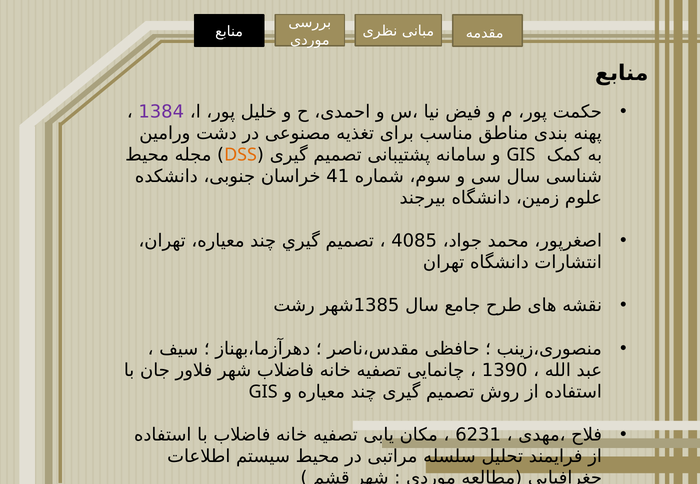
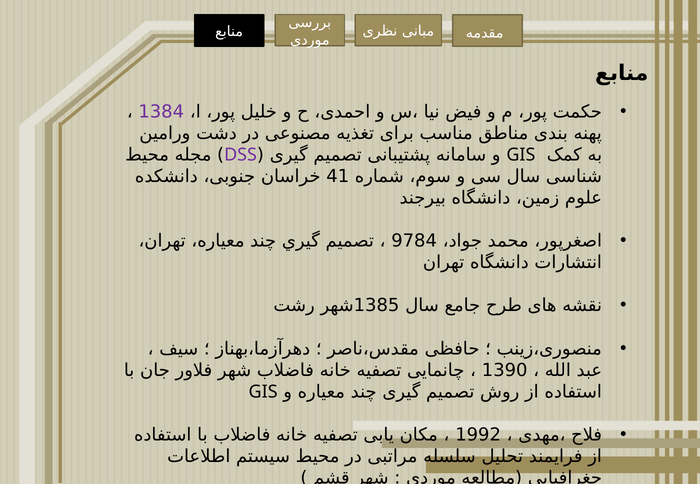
DSS colour: orange -> purple (241, 155)
4085: 4085 -> 9784 (414, 241)
6231: 6231 -> 1992 (478, 435)
